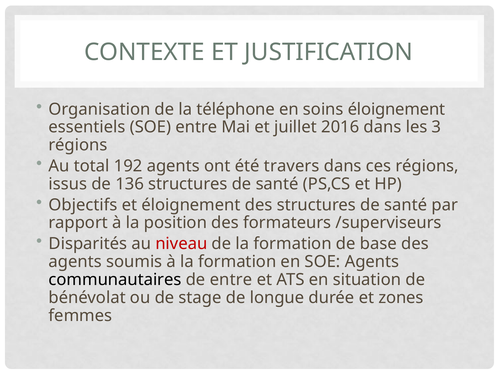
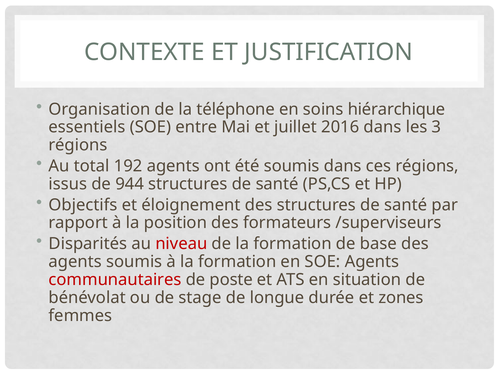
soins éloignement: éloignement -> hiérarchique (397, 109)
été travers: travers -> soumis (292, 166)
136: 136 -> 944 (130, 184)
communautaires colour: black -> red (115, 280)
de entre: entre -> poste (231, 280)
